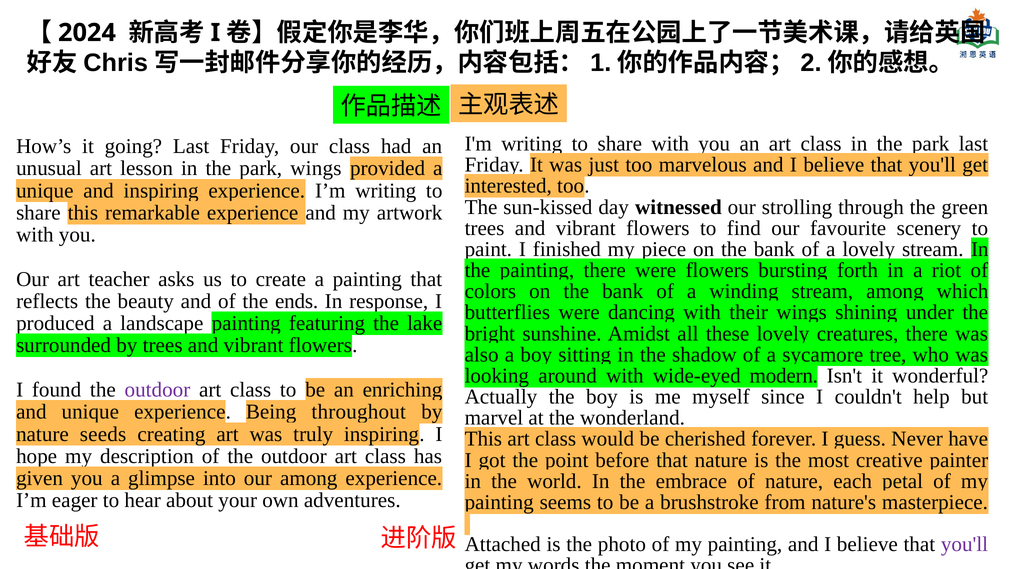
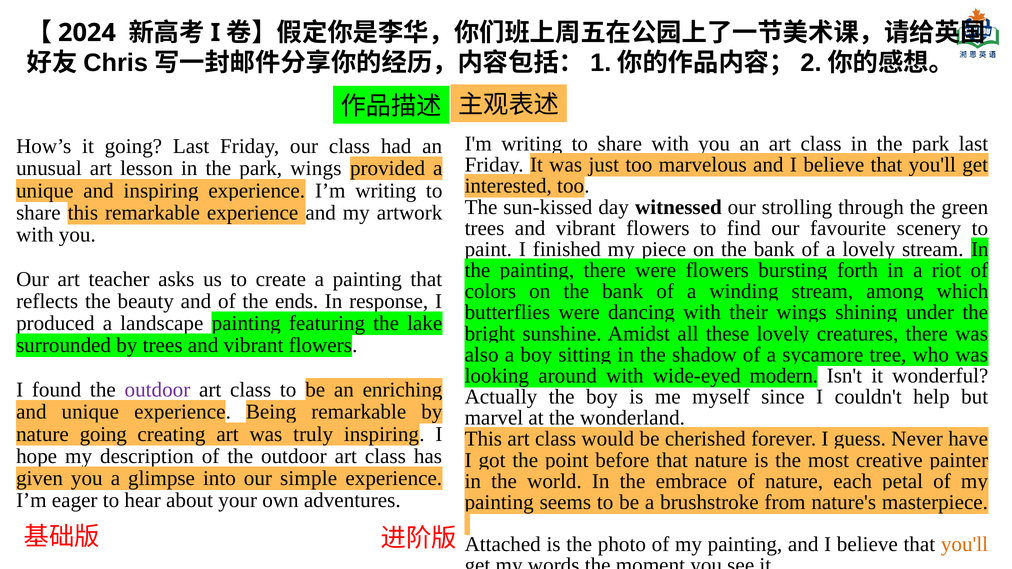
Being throughout: throughout -> remarkable (359, 412)
nature seeds: seeds -> going (103, 434)
our among: among -> simple (309, 479)
you'll colour: purple -> orange (964, 545)
